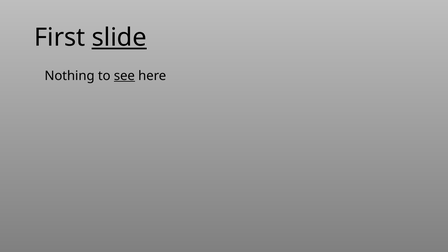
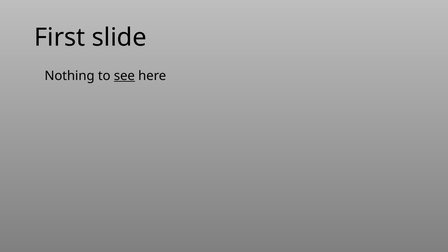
slide underline: present -> none (119, 38)
